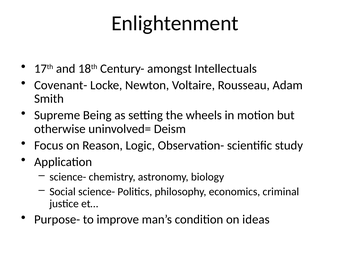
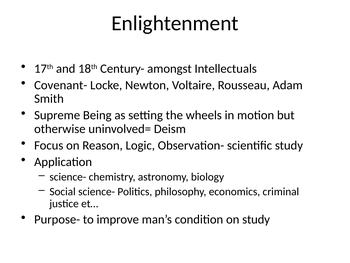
on ideas: ideas -> study (256, 219)
